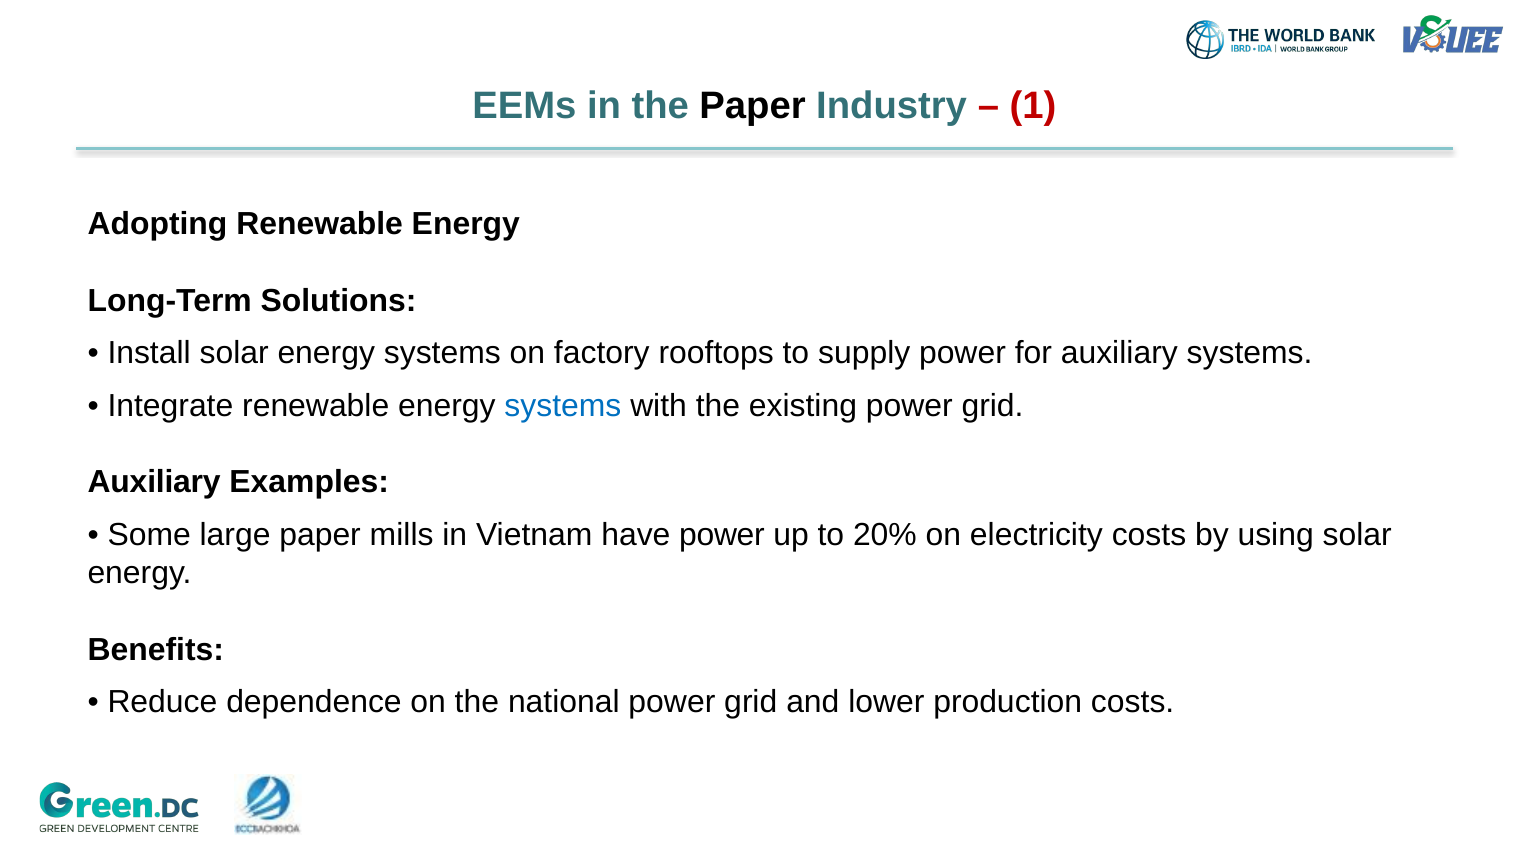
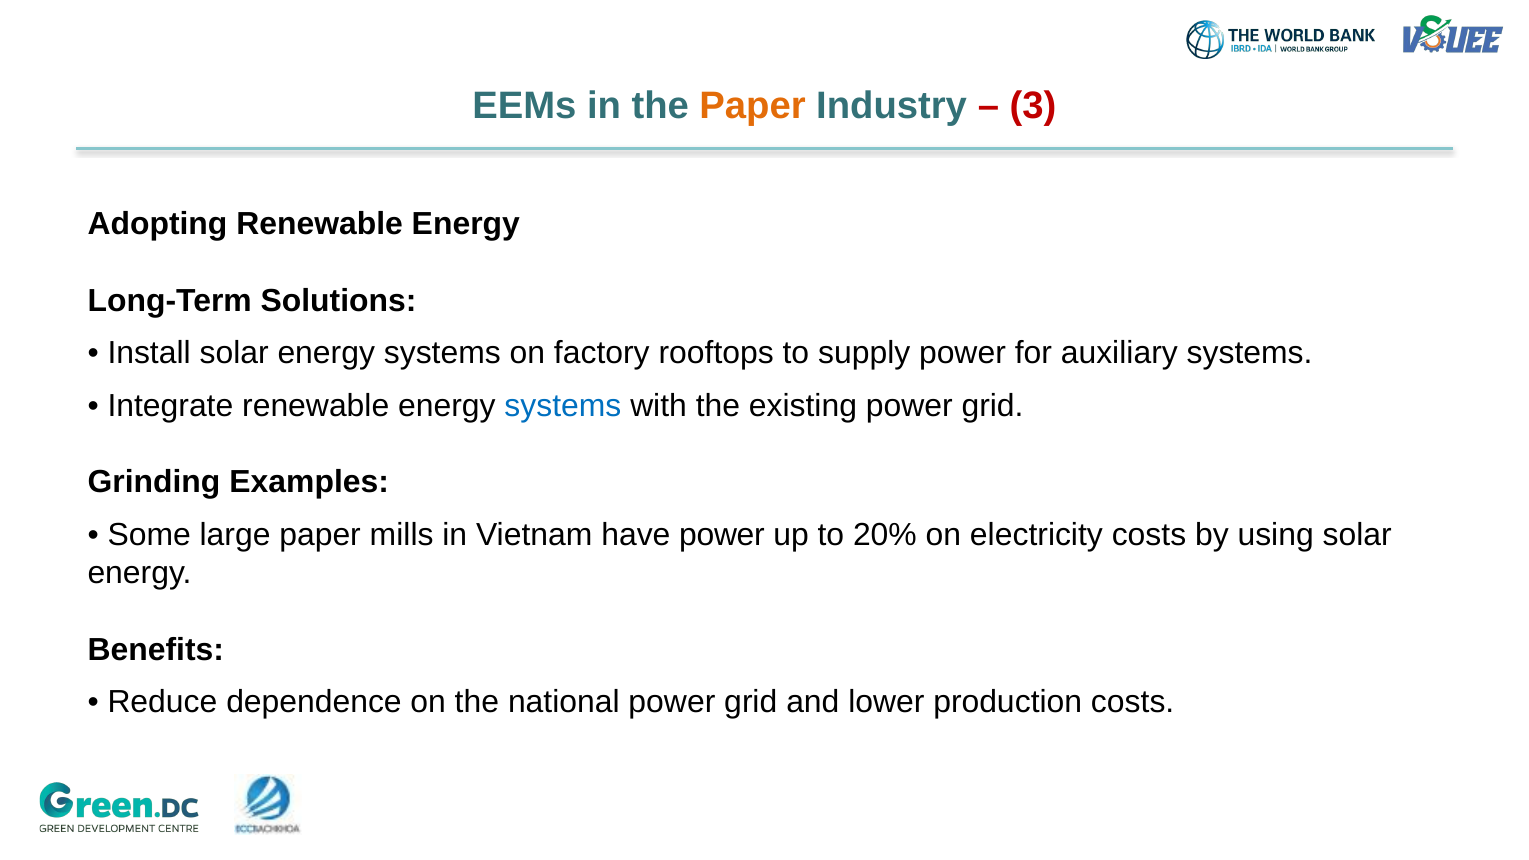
Paper colour: black -> orange (753, 106)
1: 1 -> 3 (1033, 106)
Auxiliary: Auxiliary -> Grinding (154, 482)
